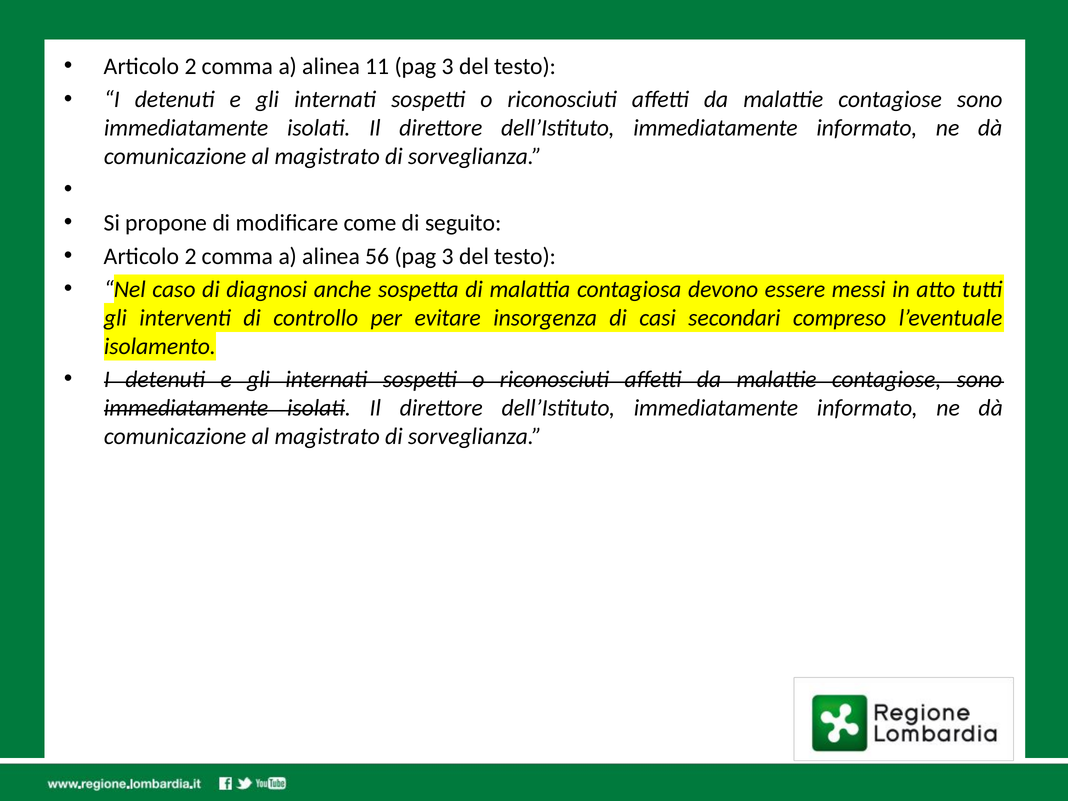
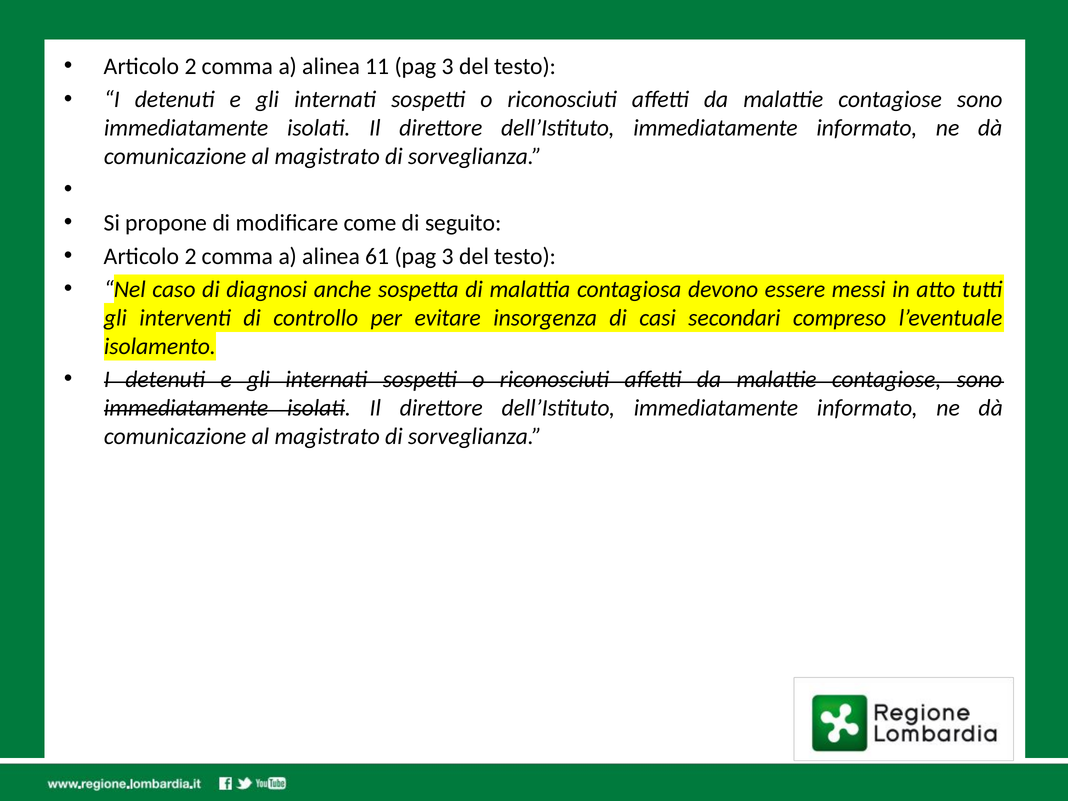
56: 56 -> 61 (377, 256)
